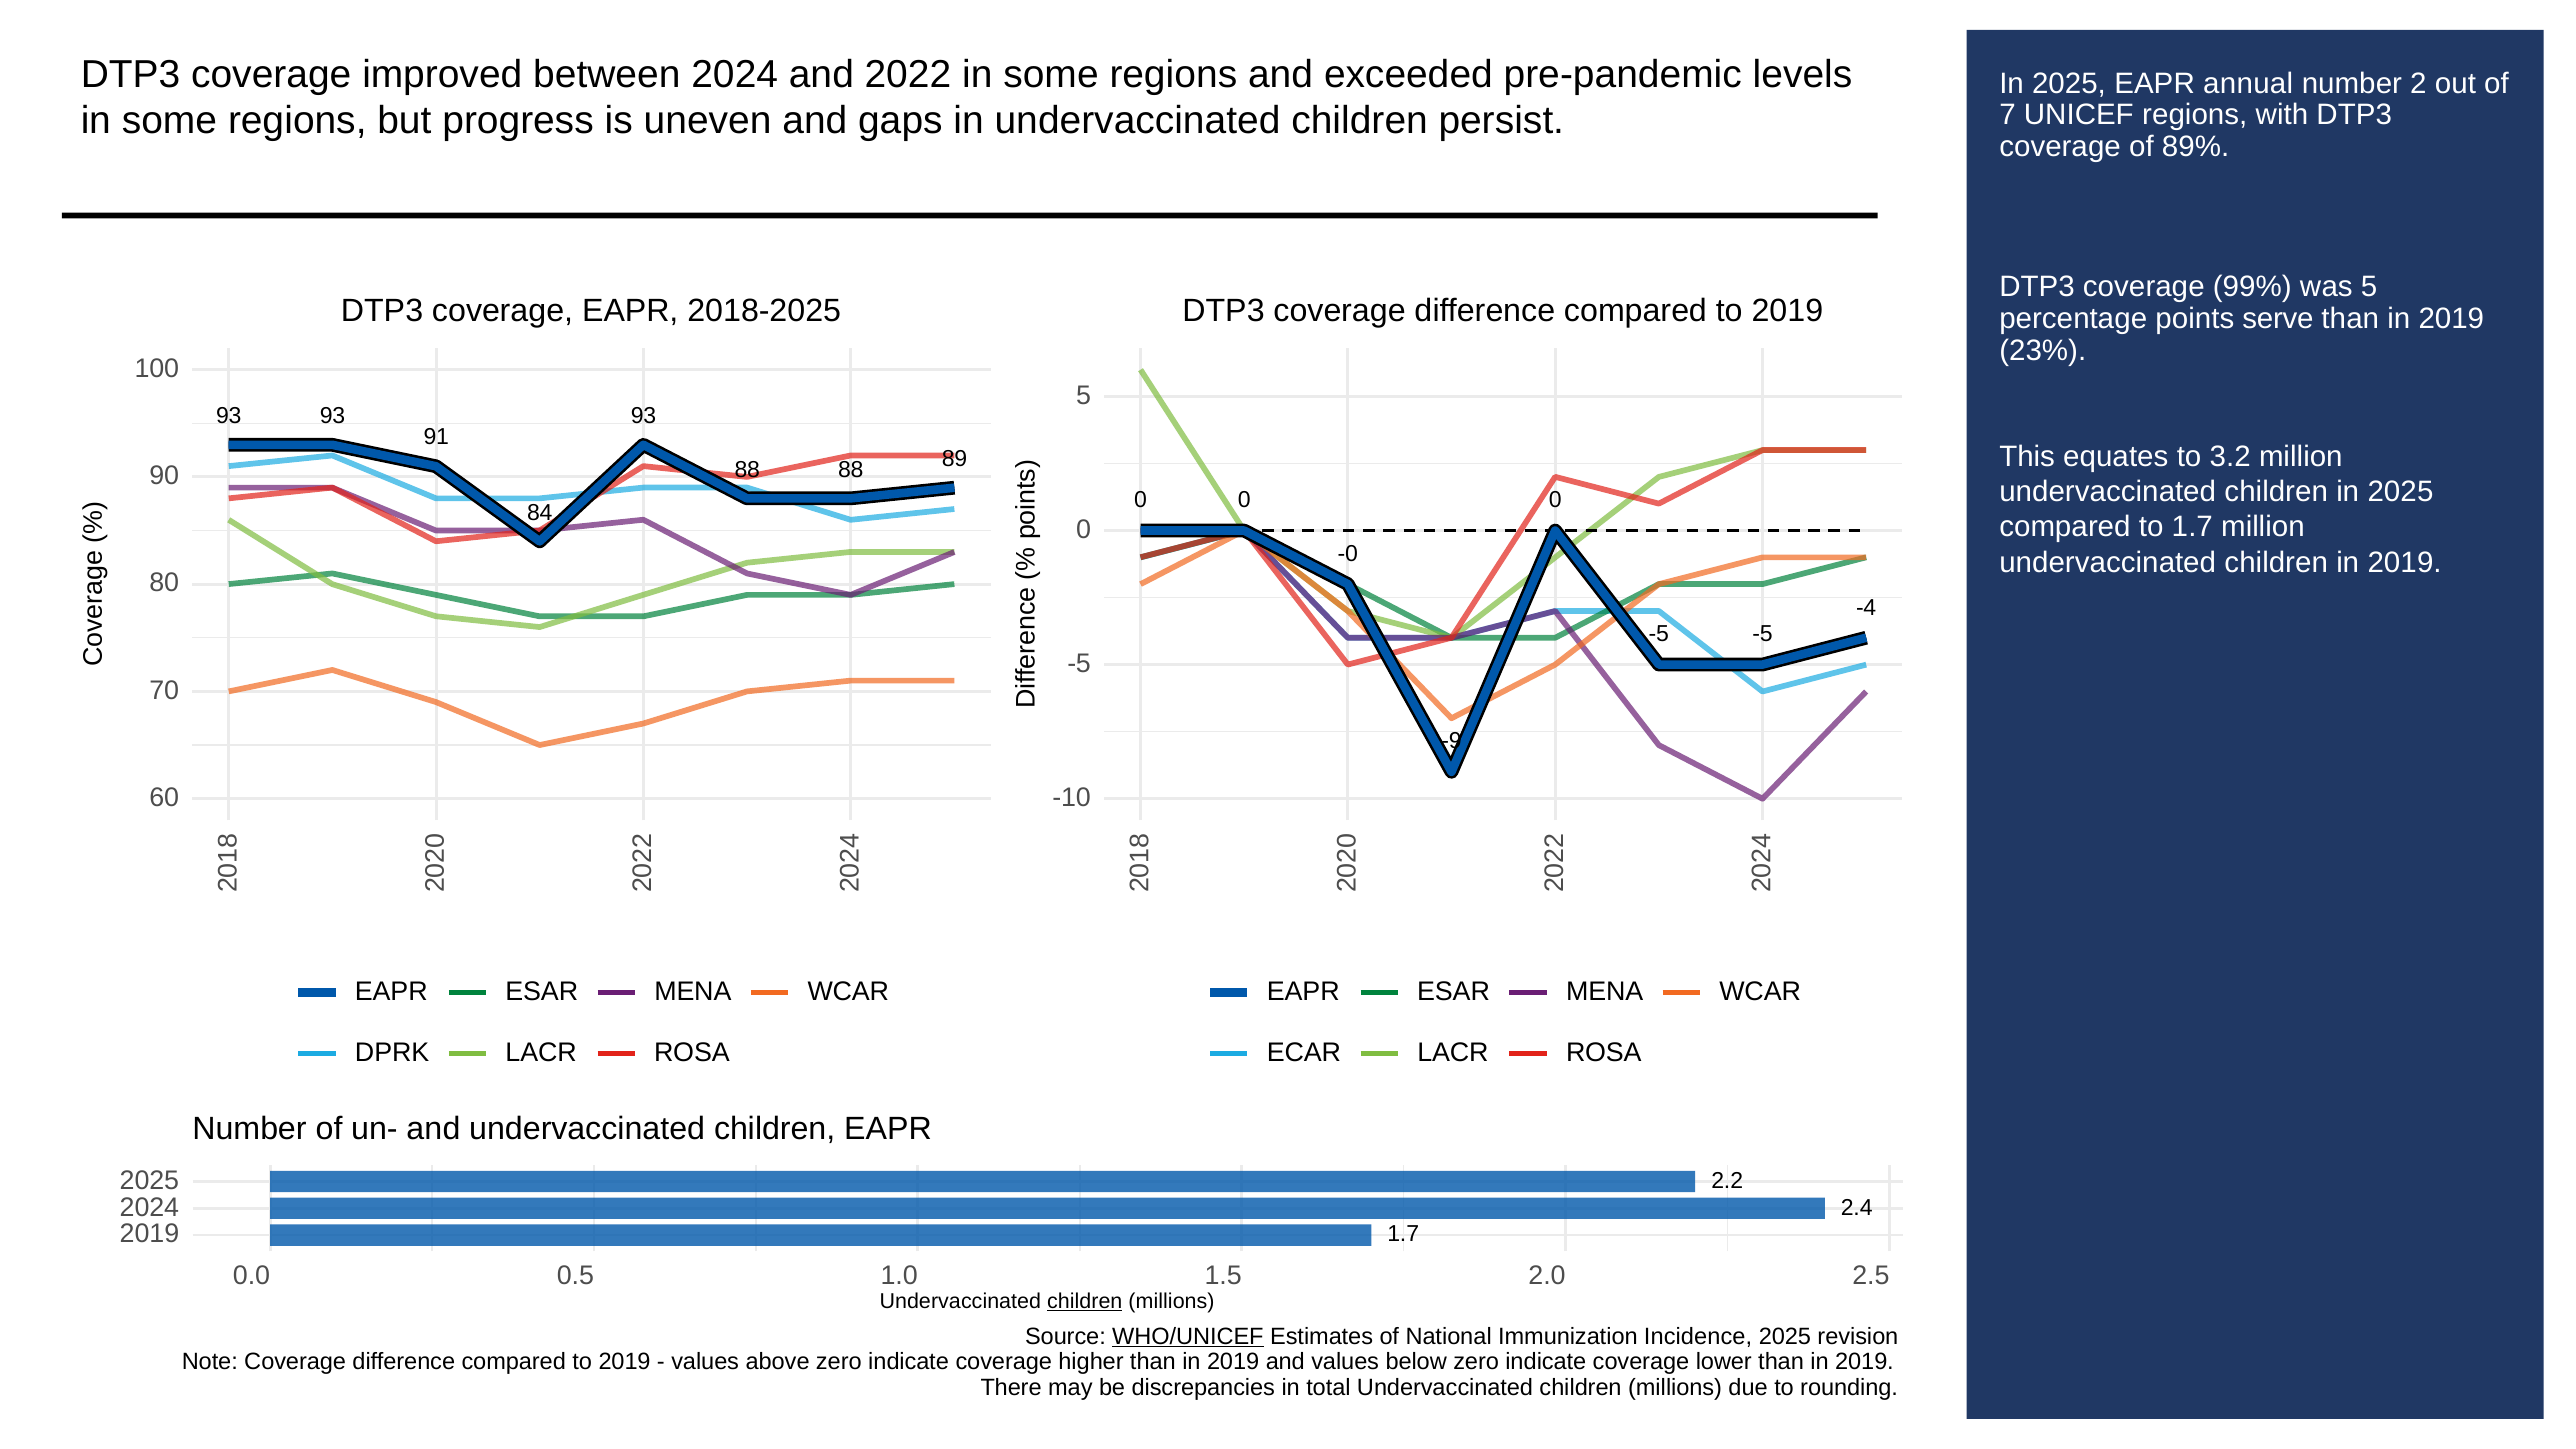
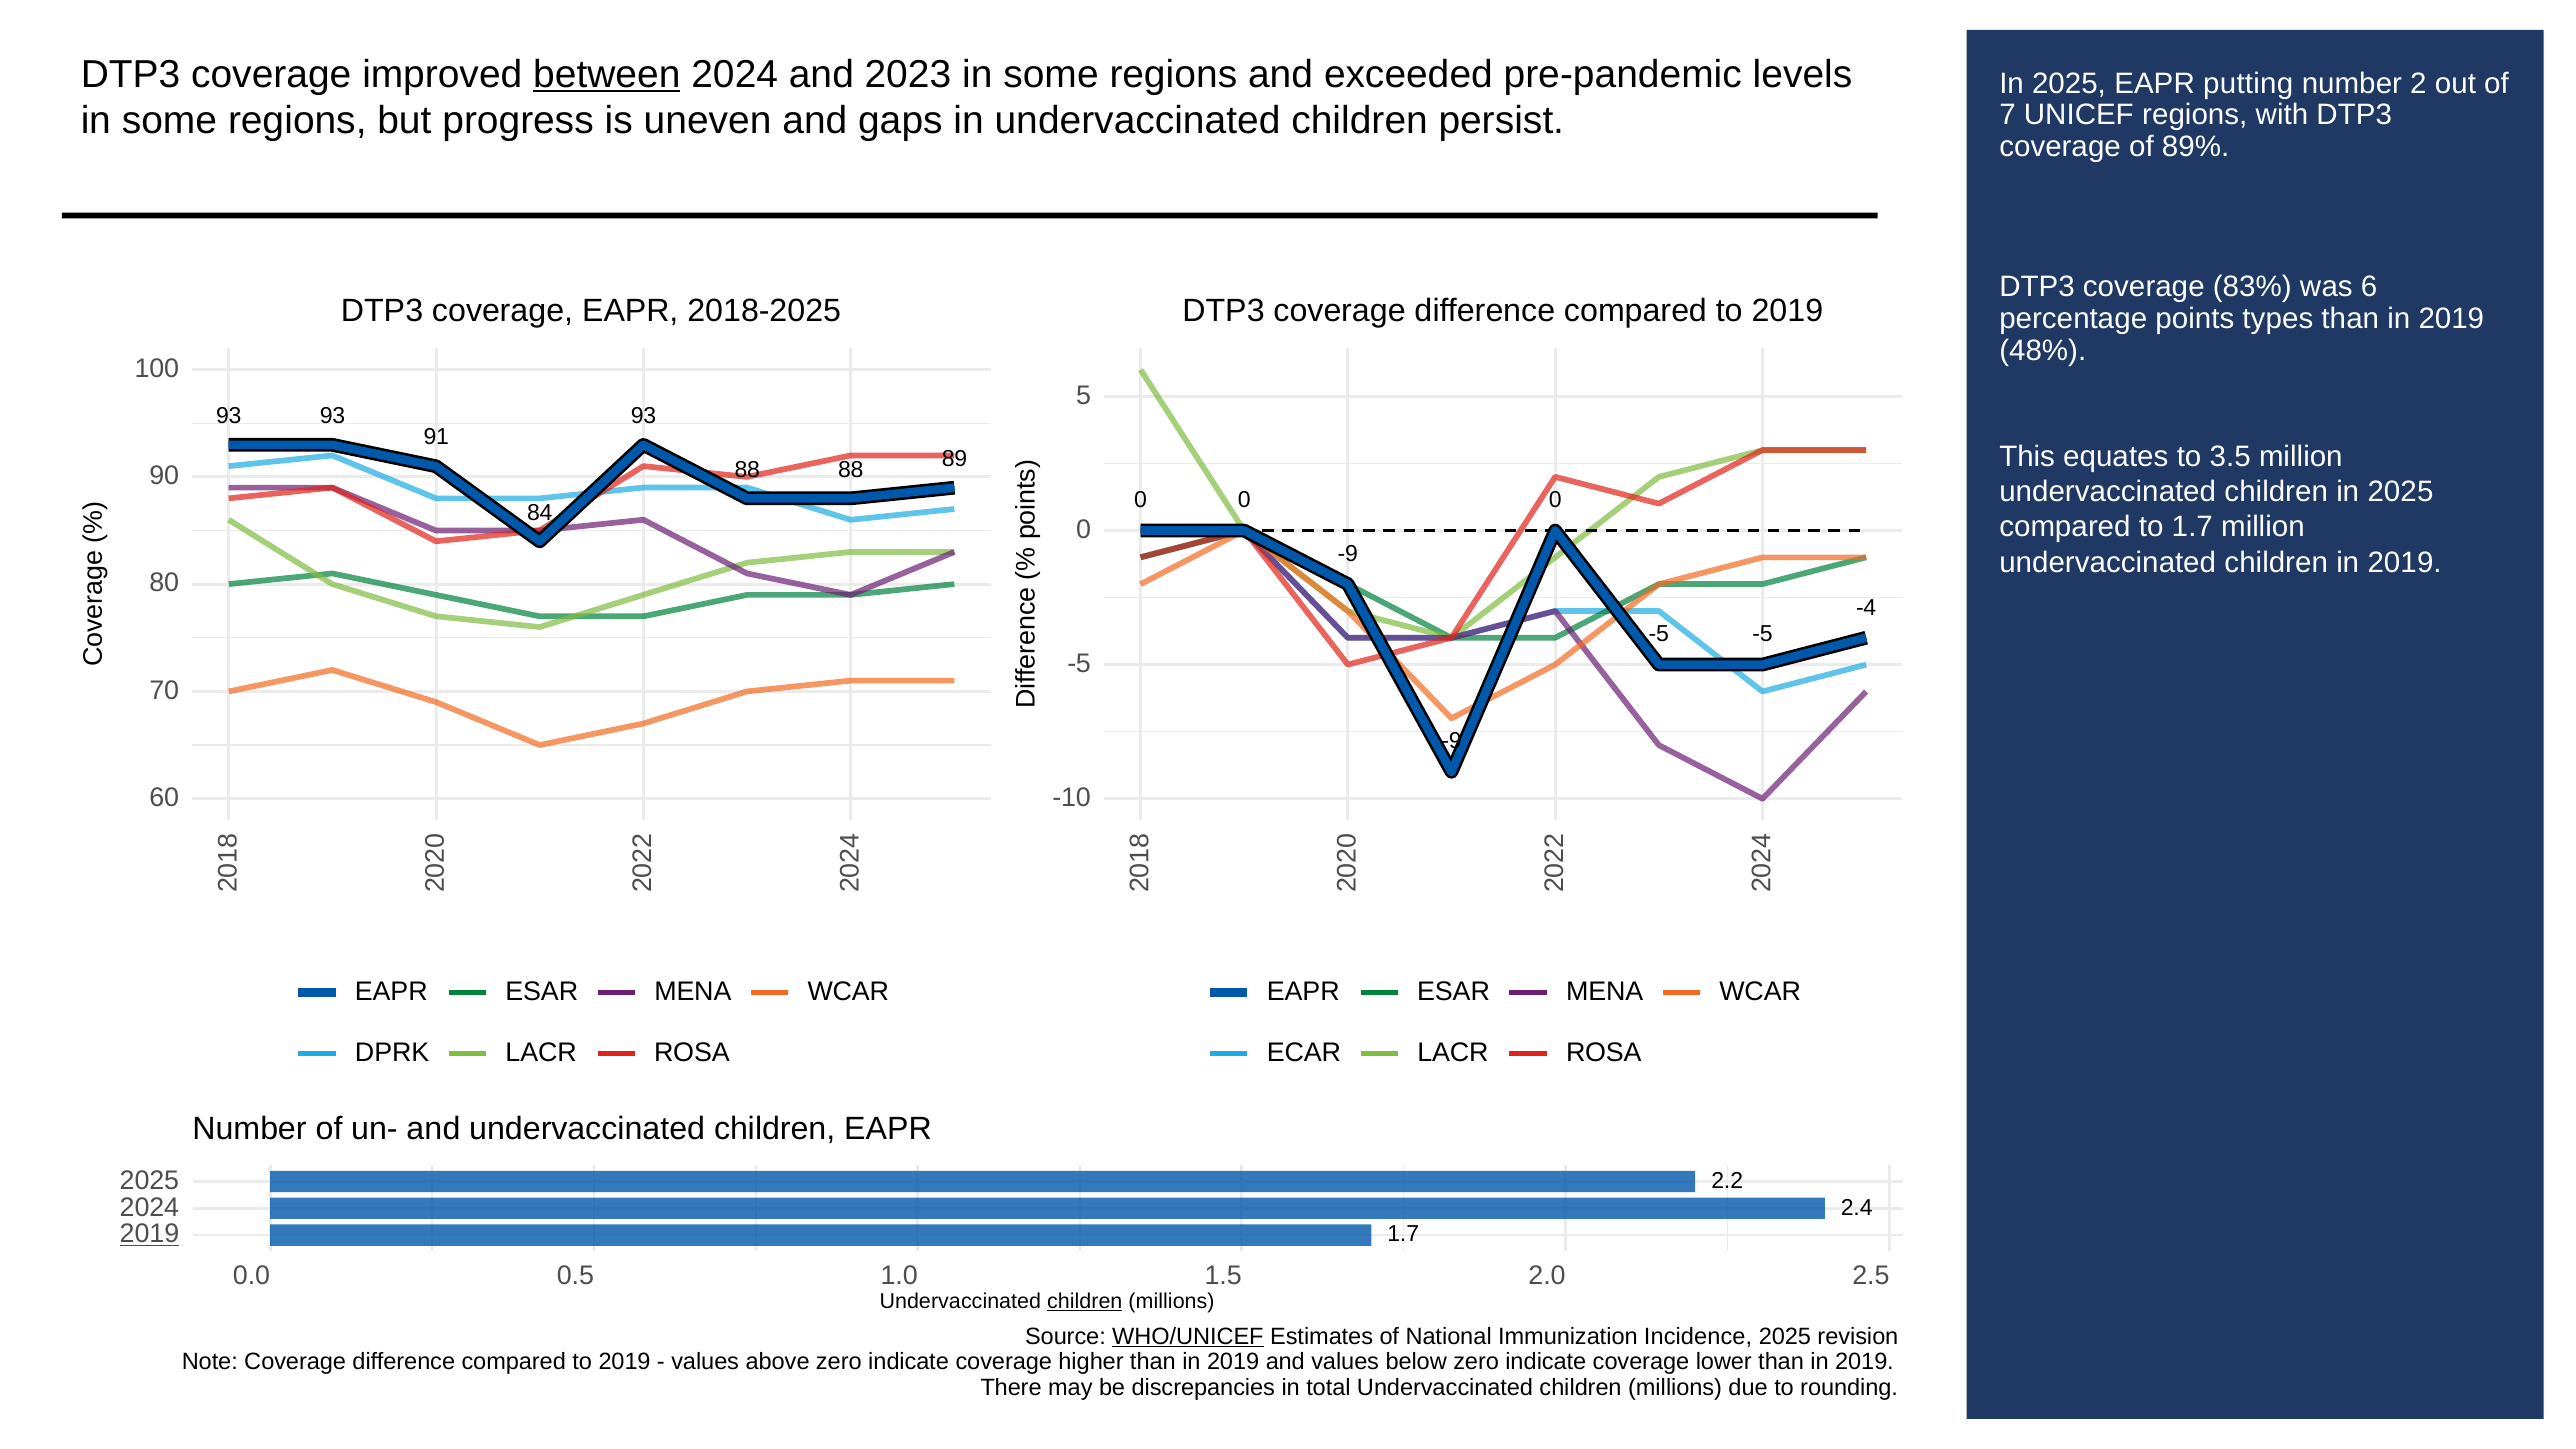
between underline: none -> present (607, 74)
2022: 2022 -> 2023 (908, 74)
annual: annual -> putting (2248, 83)
99%: 99% -> 83% (2252, 287)
was 5: 5 -> 6 (2369, 287)
serve: serve -> types (2278, 319)
23%: 23% -> 48% (2043, 351)
3.2: 3.2 -> 3.5 (2230, 456)
-0: -0 -> -9 (1348, 554)
2019 underline: none -> present (149, 1234)
